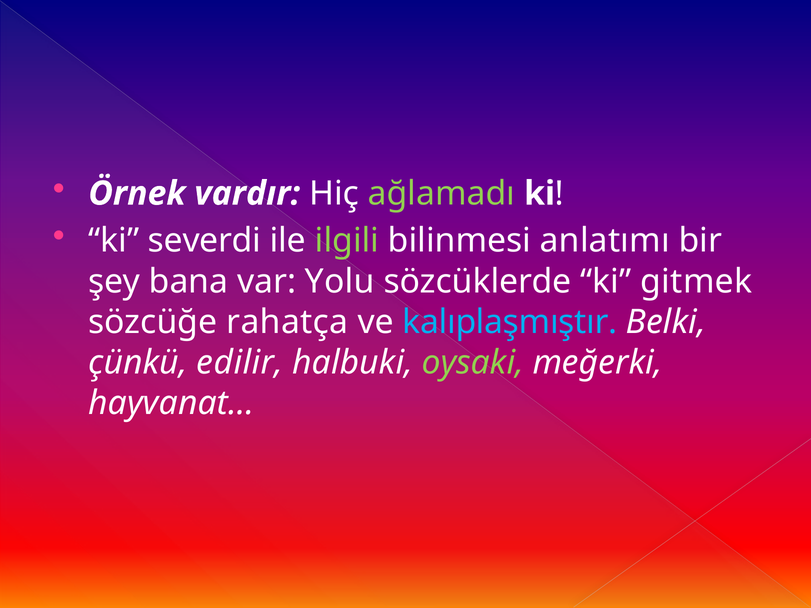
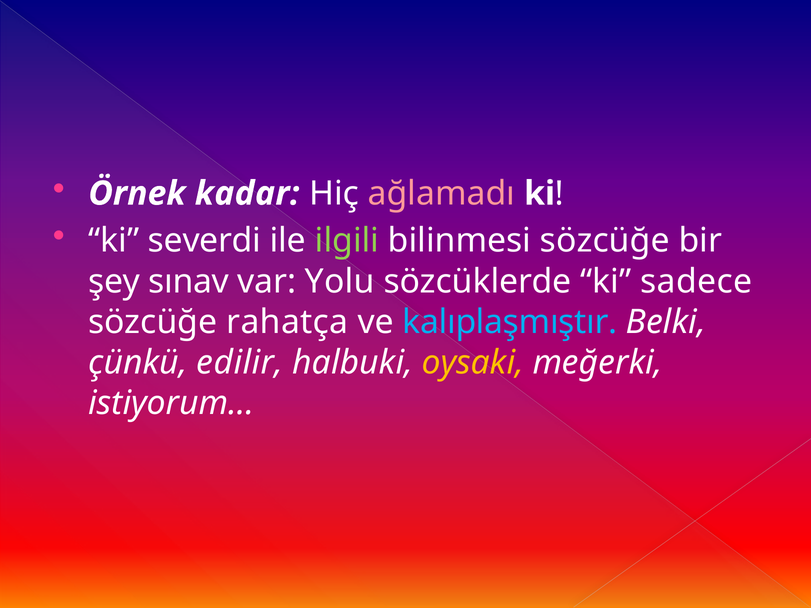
vardır: vardır -> kadar (247, 194)
ağlamadı colour: light green -> pink (441, 194)
bilinmesi anlatımı: anlatımı -> sözcüğe (605, 241)
bana: bana -> sınav (189, 281)
gitmek: gitmek -> sadece (696, 281)
oysaki colour: light green -> yellow (473, 363)
hayvanat…: hayvanat… -> istiyorum… (171, 403)
